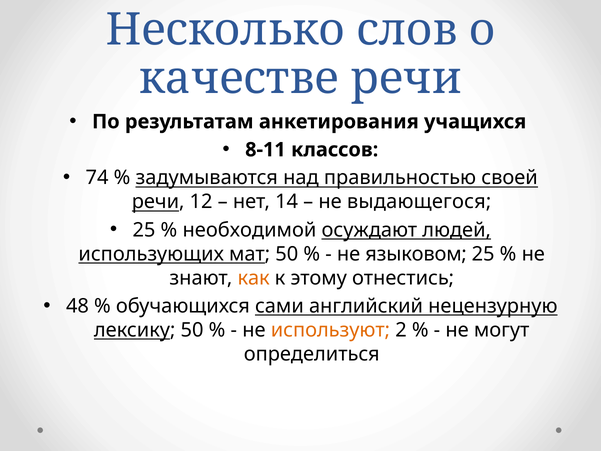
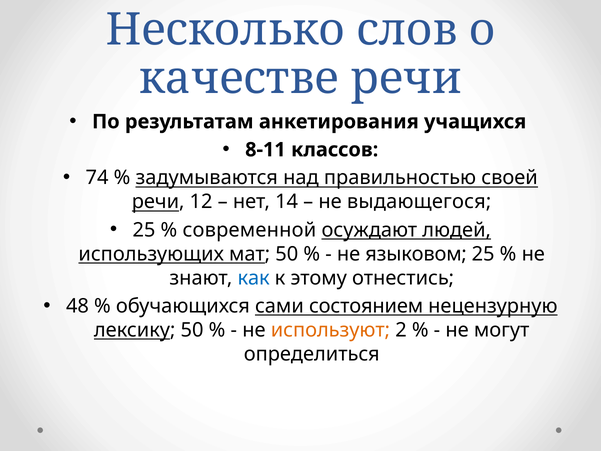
необходимой: необходимой -> современной (249, 230)
как colour: orange -> blue (254, 278)
английский: английский -> состоянием (366, 306)
